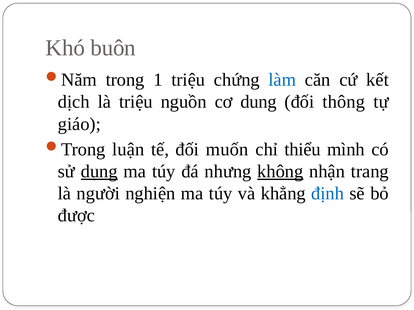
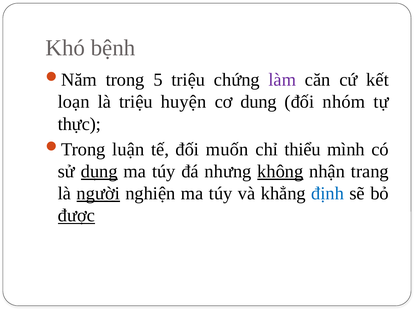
buôn: buôn -> bệnh (113, 48)
1: 1 -> 5 (158, 80)
làm colour: blue -> purple (282, 80)
dịch: dịch -> loạn (74, 102)
nguồn: nguồn -> huyện (184, 102)
thông: thông -> nhóm (344, 102)
giáo: giáo -> thực (79, 124)
người underline: none -> present (98, 194)
được underline: none -> present (76, 216)
